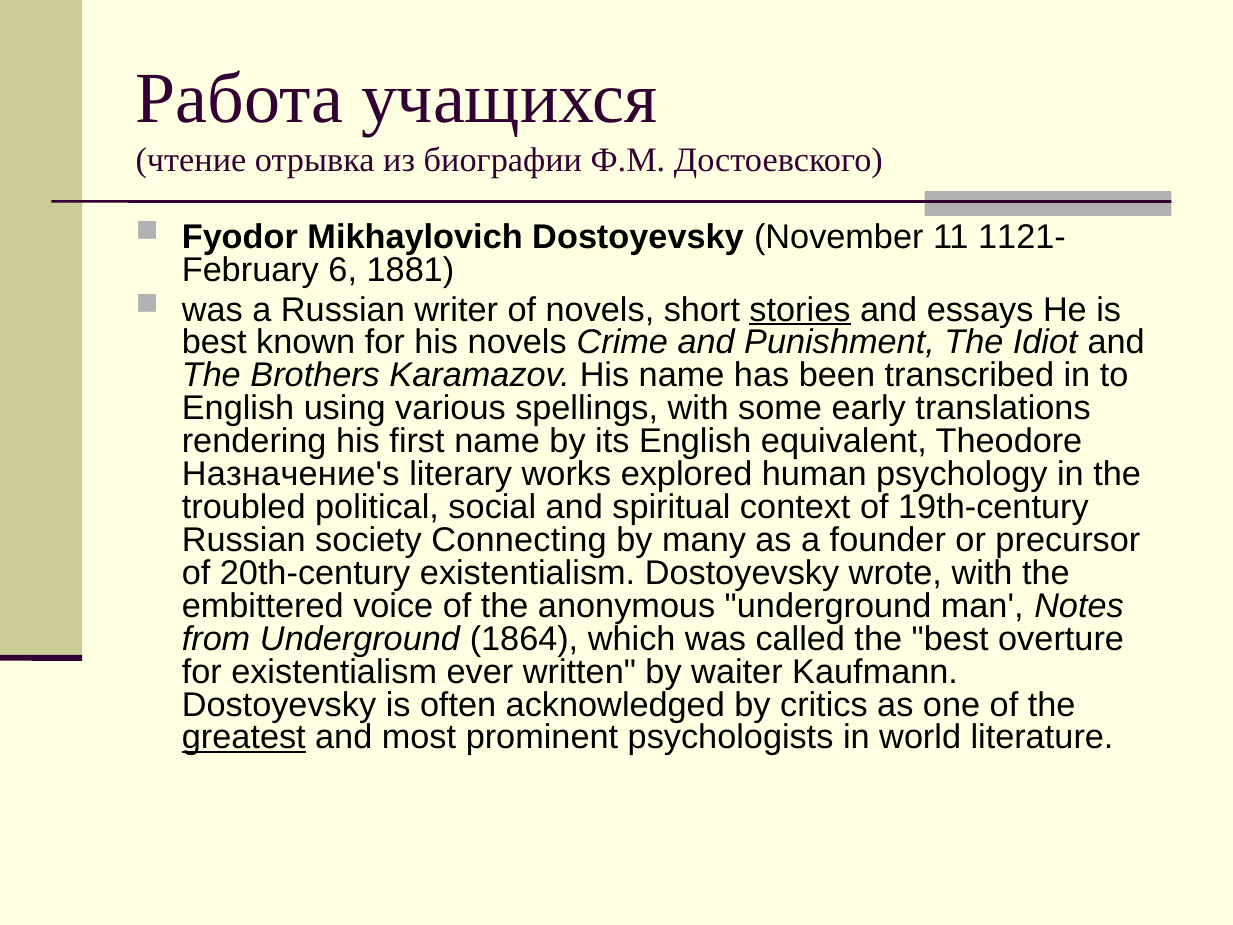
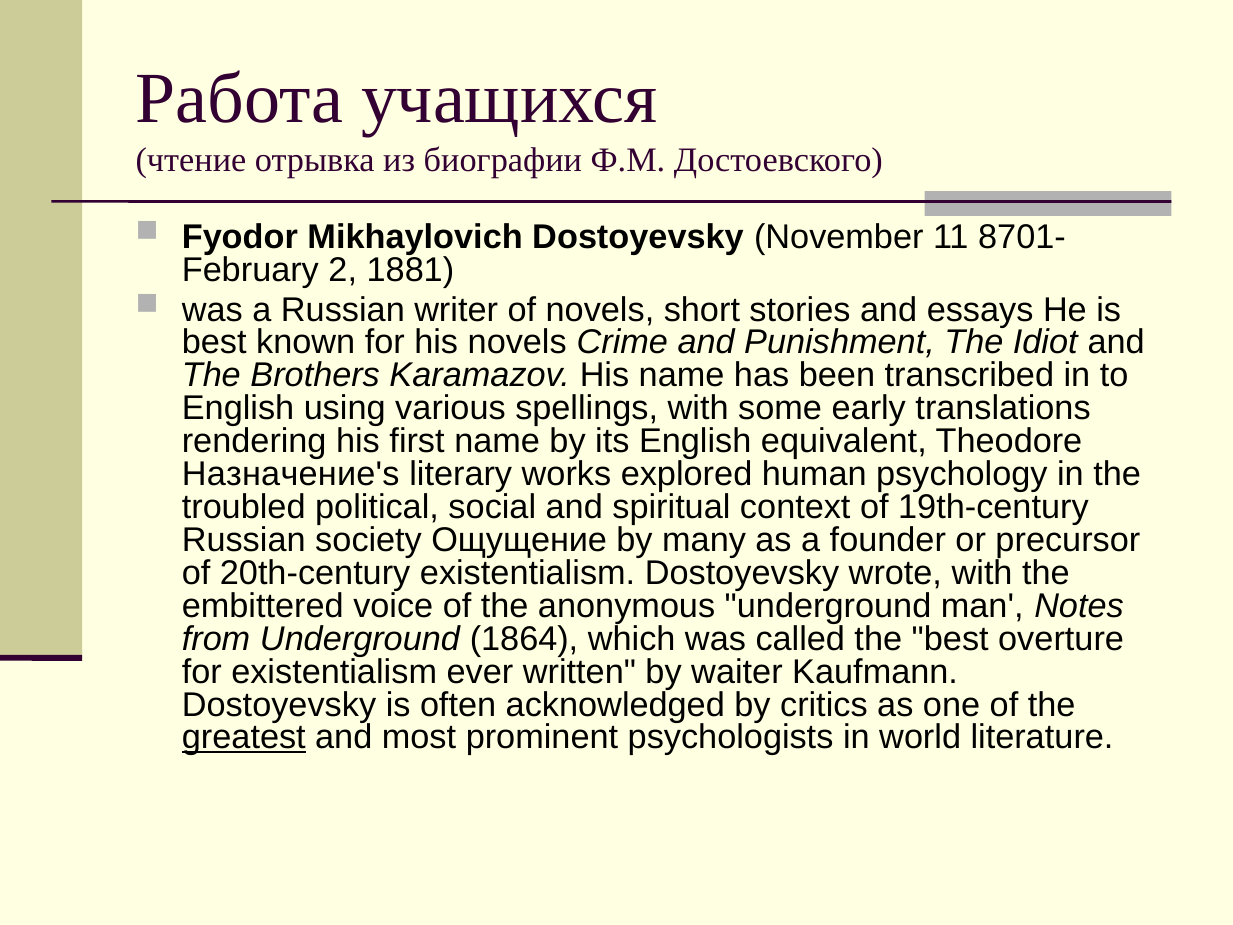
1121-: 1121- -> 8701- (1022, 237)
6: 6 -> 2 (343, 270)
stories underline: present -> none (800, 310)
Connecting: Connecting -> Ощущение (519, 540)
